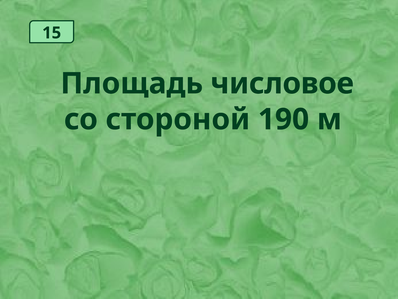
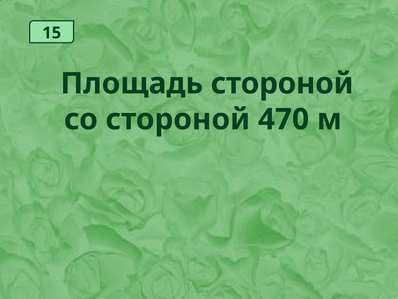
Площадь числовое: числовое -> стороной (282, 83)
190: 190 -> 470 (284, 119)
